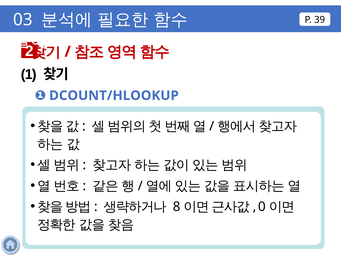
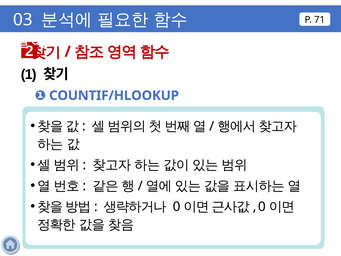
39: 39 -> 71 (320, 20)
DCOUNT/HLOOKUP: DCOUNT/HLOOKUP -> COUNTIF/HLOOKUP (114, 95)
8: 8 -> 0 (177, 207)
